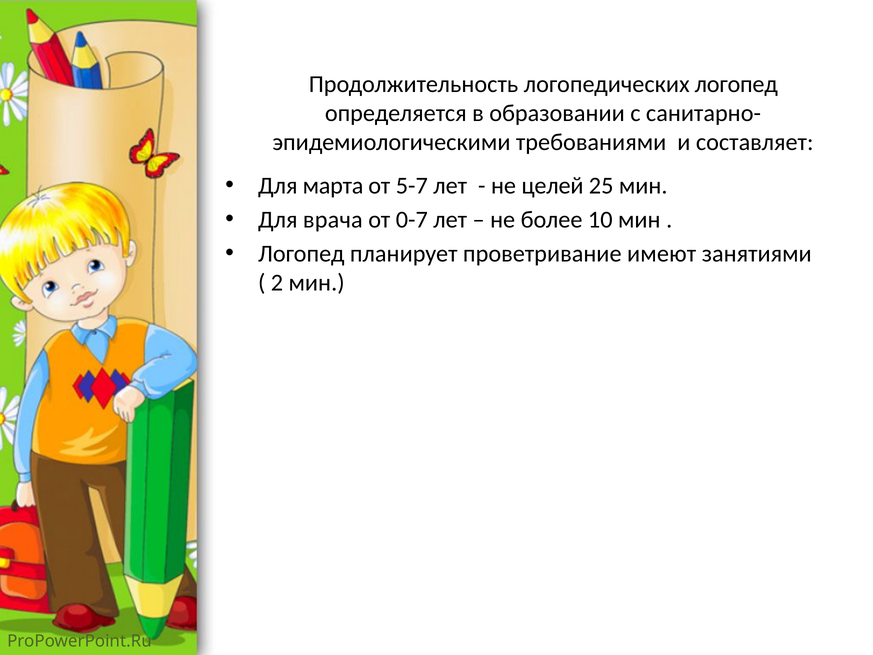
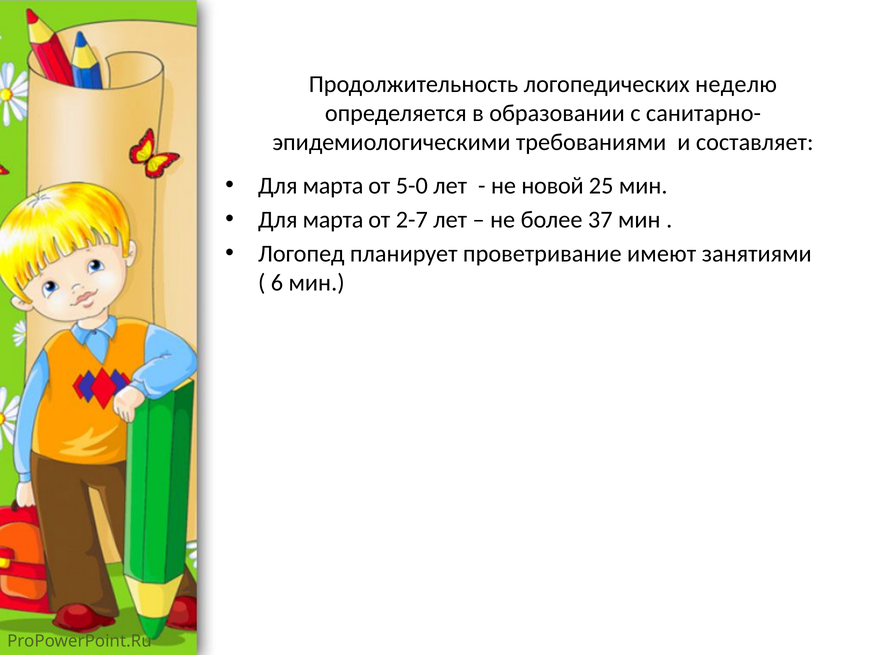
логопедических логопед: логопед -> неделю (736, 84)
5-7: 5-7 -> 5-0 (412, 186)
целей: целей -> новой (553, 186)
врача: врача -> марта (333, 220)
0-7: 0-7 -> 2-7 (412, 220)
10: 10 -> 37 (600, 220)
2: 2 -> 6 (277, 283)
